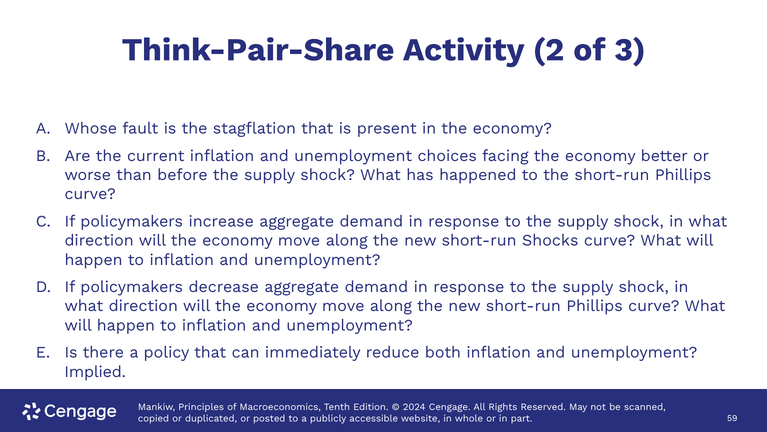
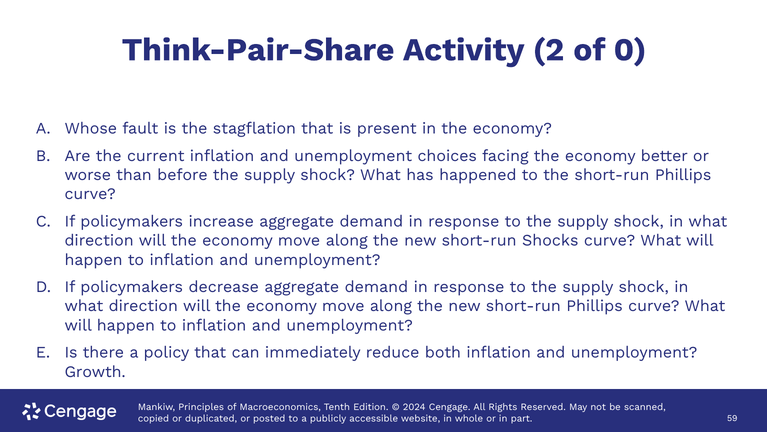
3: 3 -> 0 (630, 50)
Implied: Implied -> Growth (95, 371)
